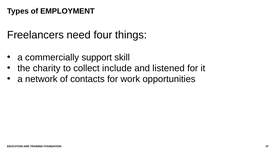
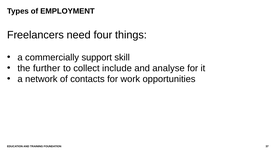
charity: charity -> further (47, 68)
listened: listened -> analyse (169, 68)
